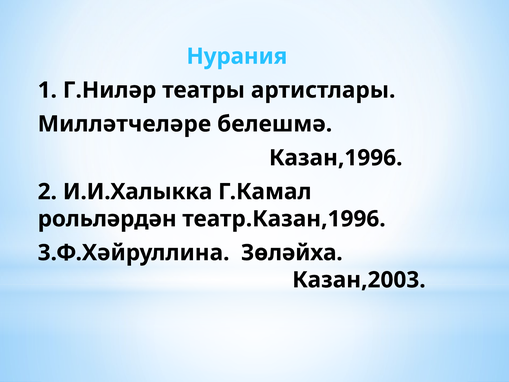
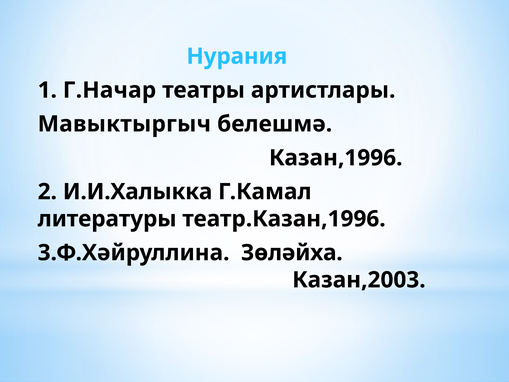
Г.Ниләр: Г.Ниләр -> Г.Начар (109, 90)
Милләтчеләре: Милләтчеләре -> Мавыктыргыч (124, 124)
рольләрдән: рольләрдән -> литературы (107, 219)
